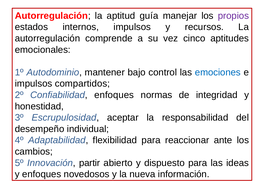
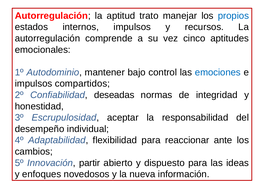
guía: guía -> trato (149, 16)
propios colour: purple -> blue (233, 16)
Confiabilidad enfoques: enfoques -> deseadas (114, 95)
